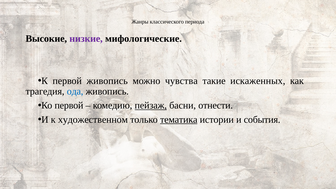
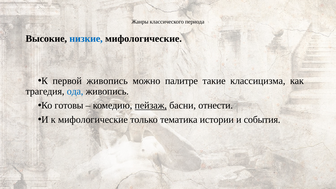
низкие colour: purple -> blue (86, 39)
чувства: чувства -> палитре (181, 81)
искаженных: искаженных -> классицизма (258, 81)
Ко первой: первой -> готовы (69, 106)
к художественном: художественном -> мифологические (93, 120)
тематика underline: present -> none (179, 120)
